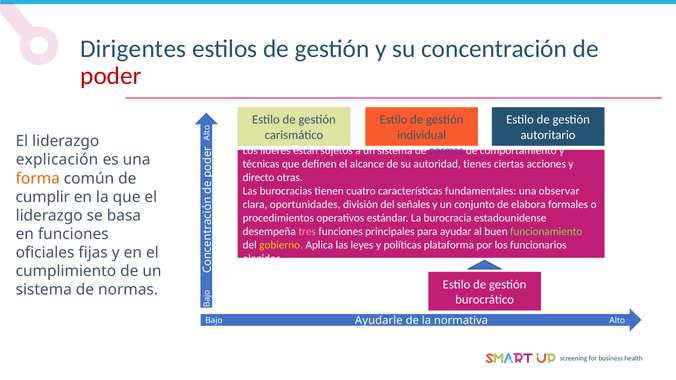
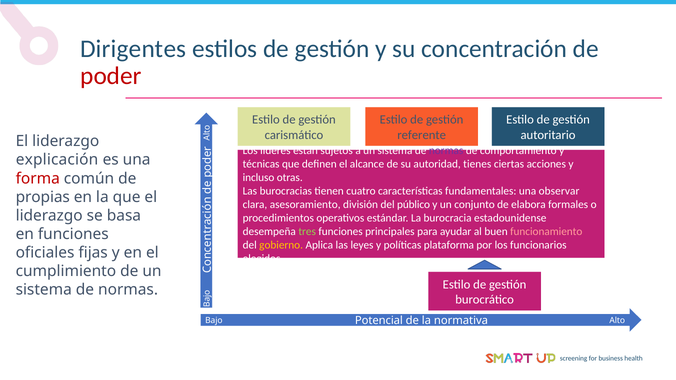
individual: individual -> referente (422, 135)
directo: directo -> incluso (259, 178)
forma colour: orange -> red (38, 179)
cumplir: cumplir -> propias (43, 197)
oportunidades: oportunidades -> asesoramiento (305, 205)
señales: señales -> público (414, 205)
tres colour: pink -> light green (307, 232)
funcionamiento colour: light green -> pink (546, 232)
Ayudarle: Ayudarle -> Potencial (379, 321)
